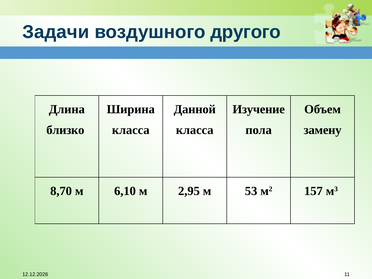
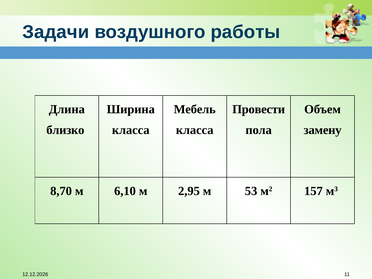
другого: другого -> работы (245, 32)
Данной: Данной -> Мебель (195, 109)
Изучение: Изучение -> Провести (259, 109)
